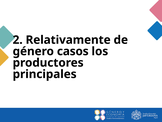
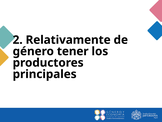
casos: casos -> tener (73, 51)
